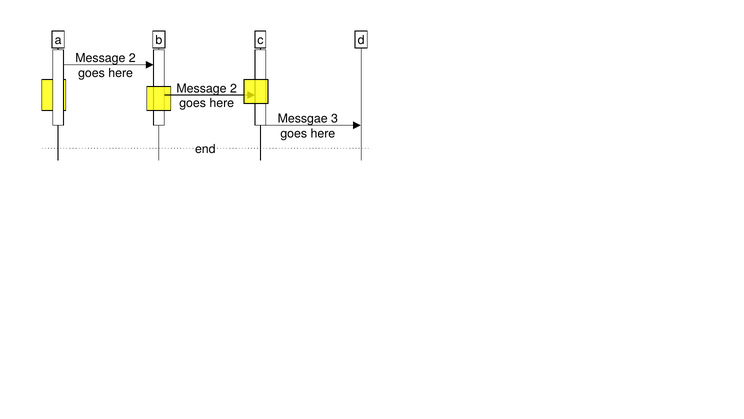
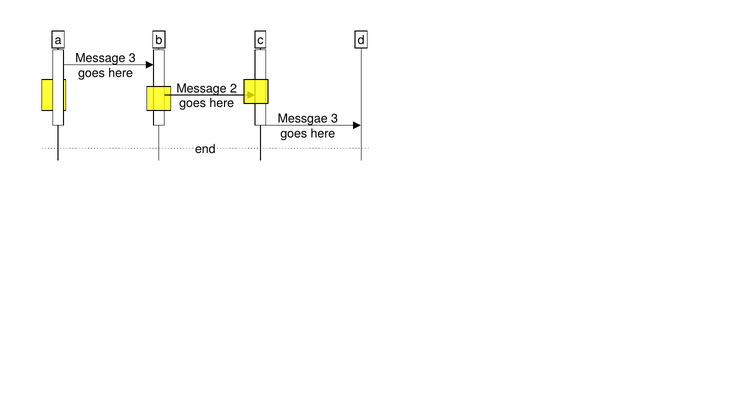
2: 2 -> 3 (132, 58)
